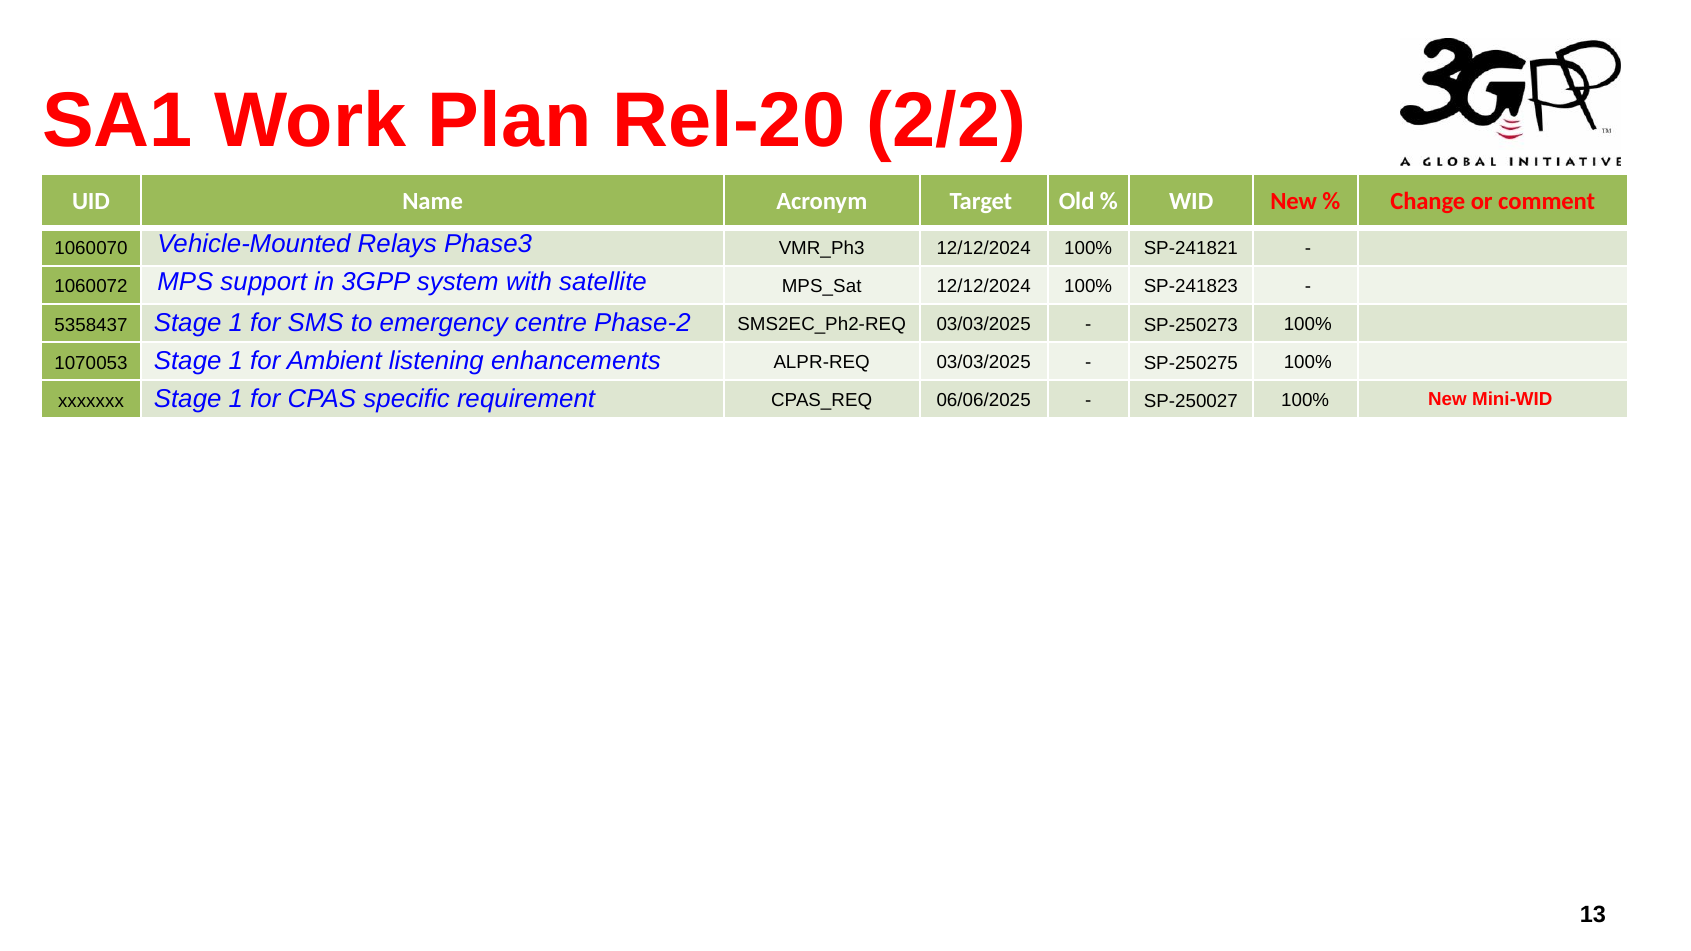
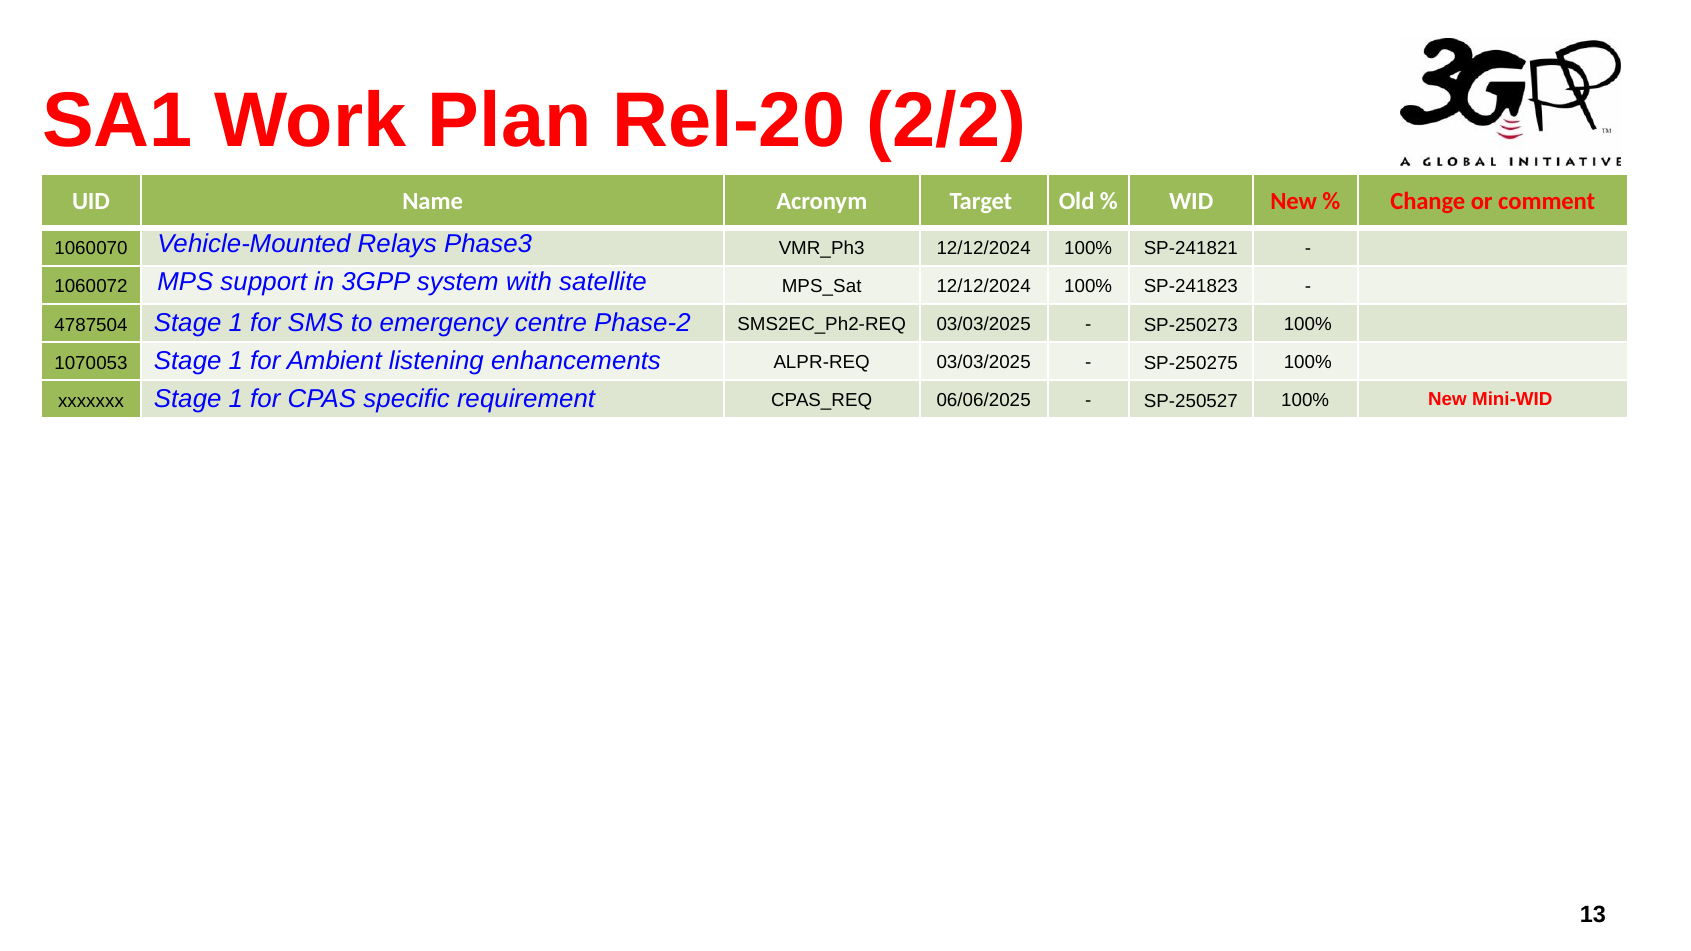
5358437: 5358437 -> 4787504 (91, 325)
SP-250027: SP-250027 -> SP-250527 (1191, 401)
